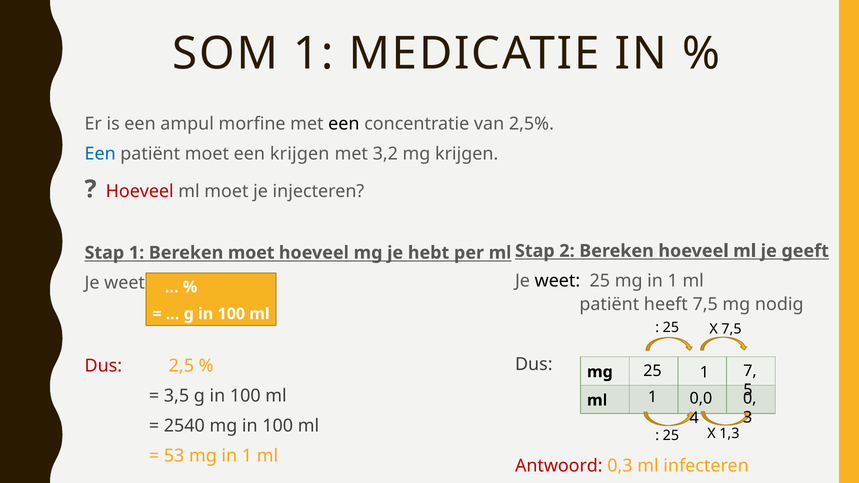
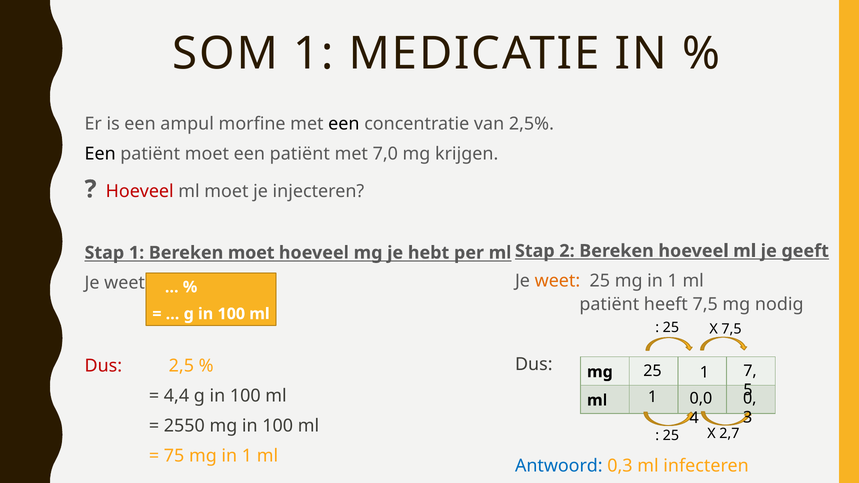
Een colour: blue -> black (100, 154)
moet een krijgen: krijgen -> patiënt (300, 154)
3,2: 3,2 -> 7,0 (385, 154)
weet colour: black -> orange (557, 281)
3,5: 3,5 -> 4,4 (176, 396)
2540: 2540 -> 2550 (184, 426)
1,3: 1,3 -> 2,7 (729, 434)
53: 53 -> 75 (174, 456)
Antwoord colour: red -> blue (559, 466)
